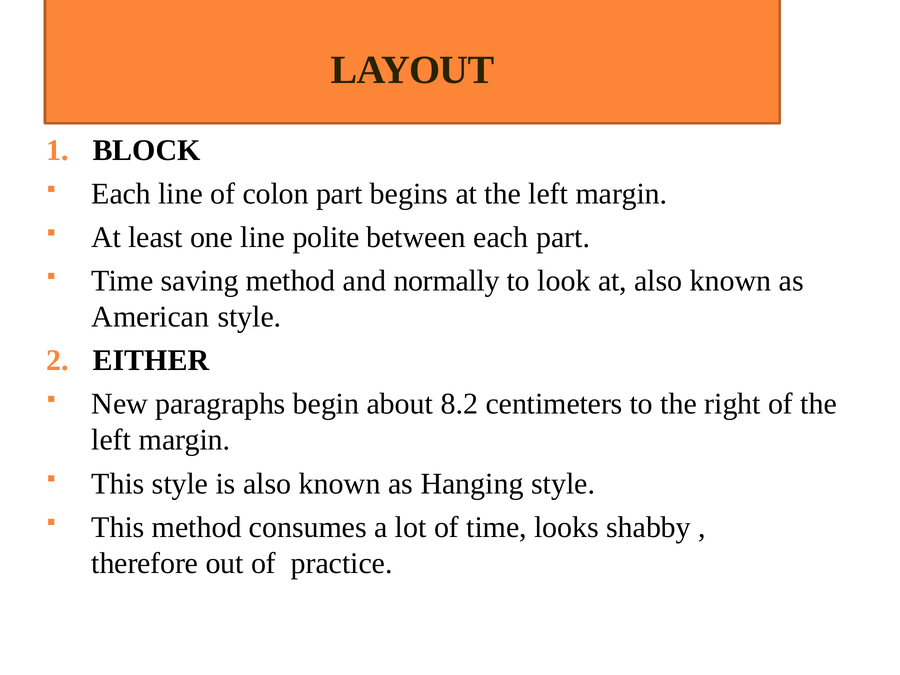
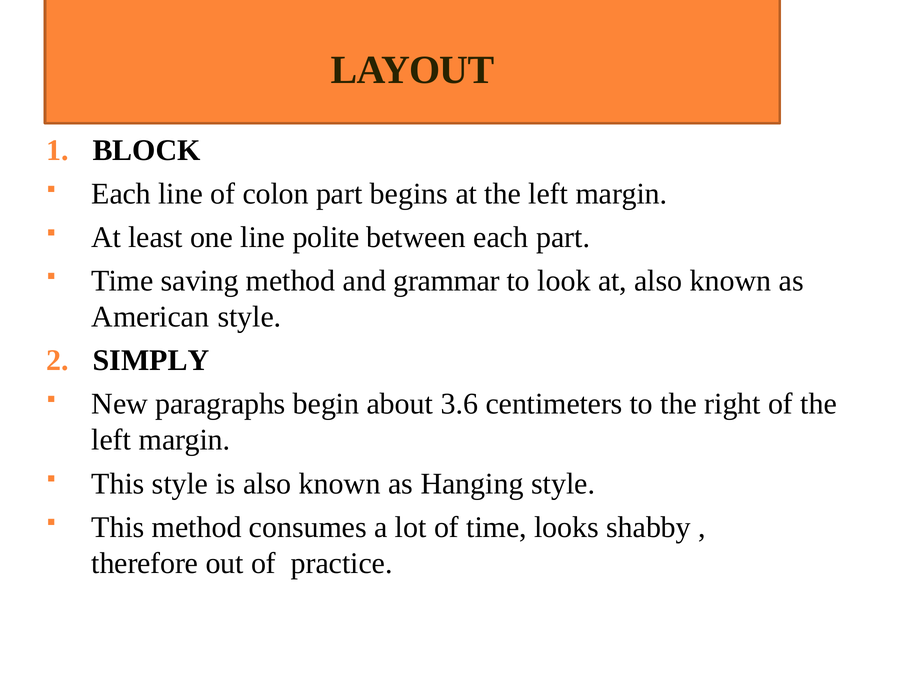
normally: normally -> grammar (447, 281)
EITHER: EITHER -> SIMPLY (151, 361)
8.2: 8.2 -> 3.6 (460, 404)
